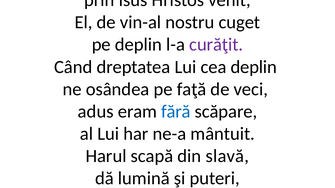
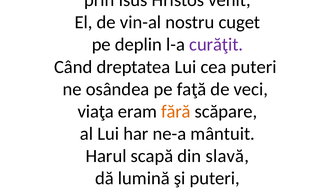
cea deplin: deplin -> puteri (254, 67)
adus: adus -> viaţa (96, 112)
fără colour: blue -> orange (176, 112)
